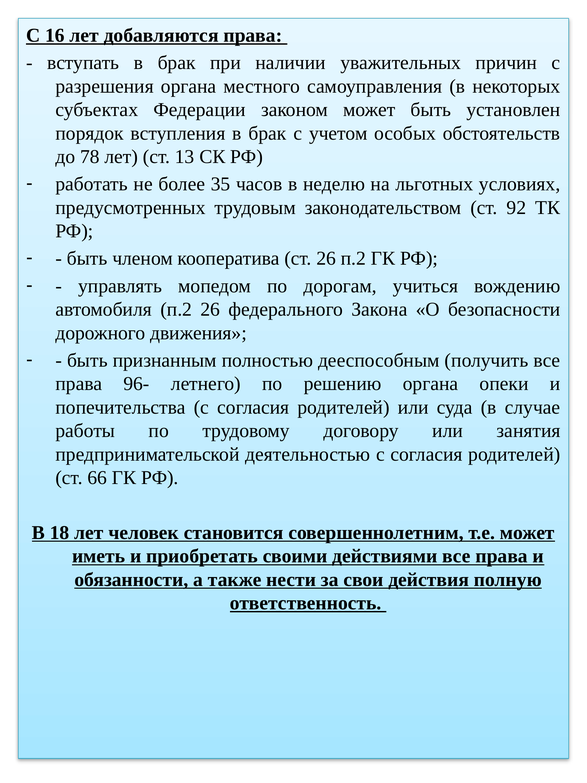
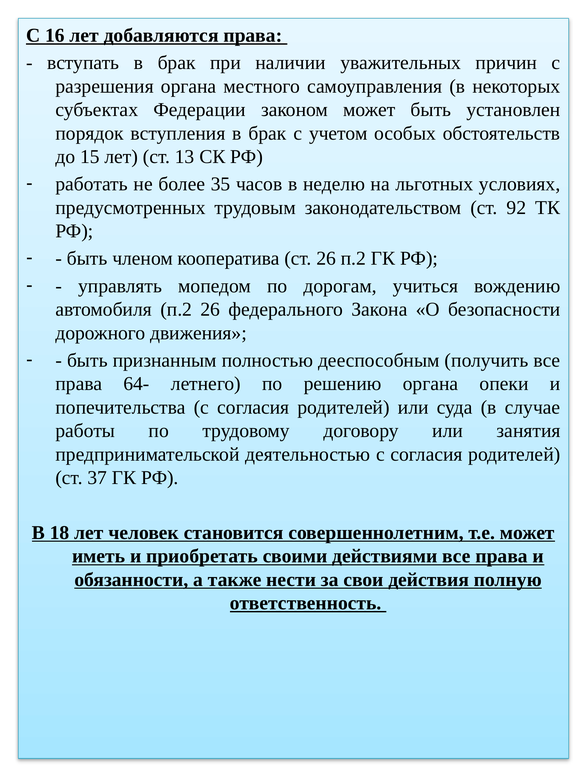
78: 78 -> 15 (90, 157)
96-: 96- -> 64- (136, 384)
66: 66 -> 37 (97, 478)
